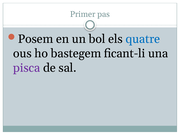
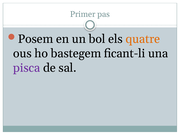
quatre colour: blue -> orange (143, 39)
